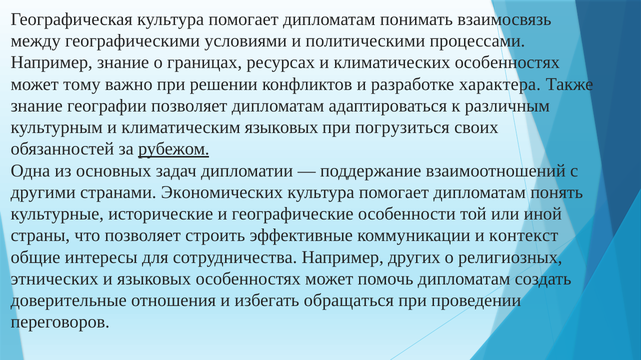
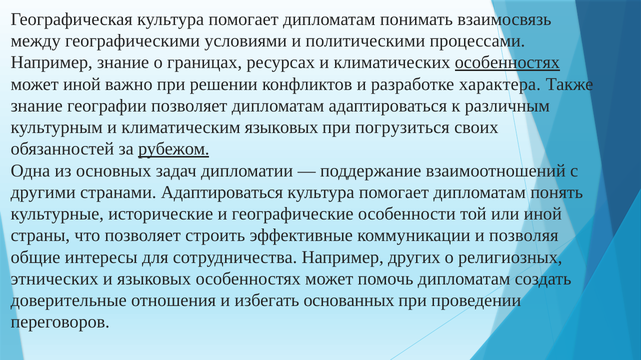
особенностях underline: none -> present (507, 63)
может тому: тому -> иной (82, 84)
странами Экономических: Экономических -> Адаптироваться (222, 193)
контекст: контекст -> позволяя (524, 236)
обращаться: обращаться -> основанных (349, 301)
